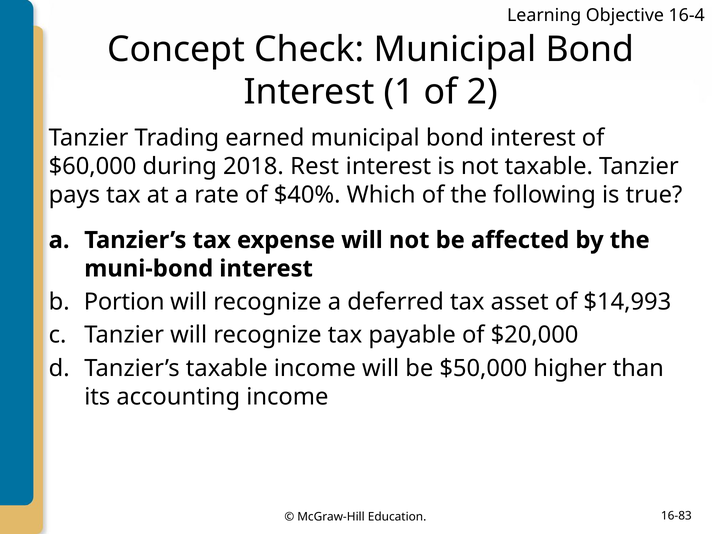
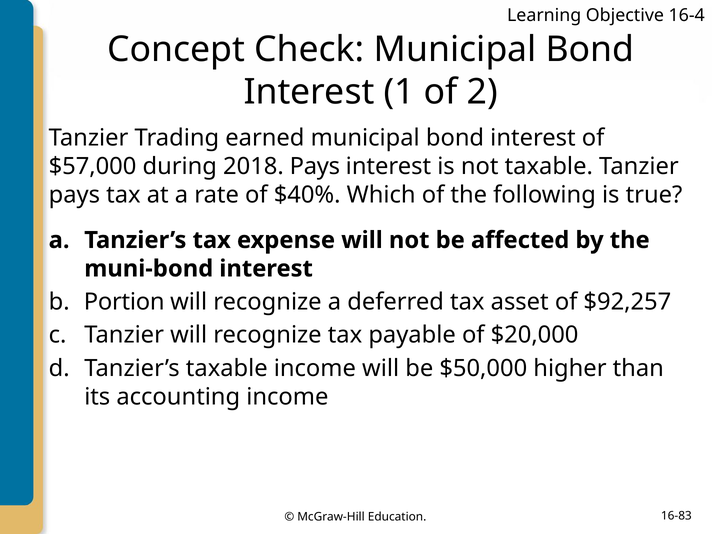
$60,000: $60,000 -> $57,000 (93, 167)
2018 Rest: Rest -> Pays (315, 167)
$14,993: $14,993 -> $92,257 (627, 302)
